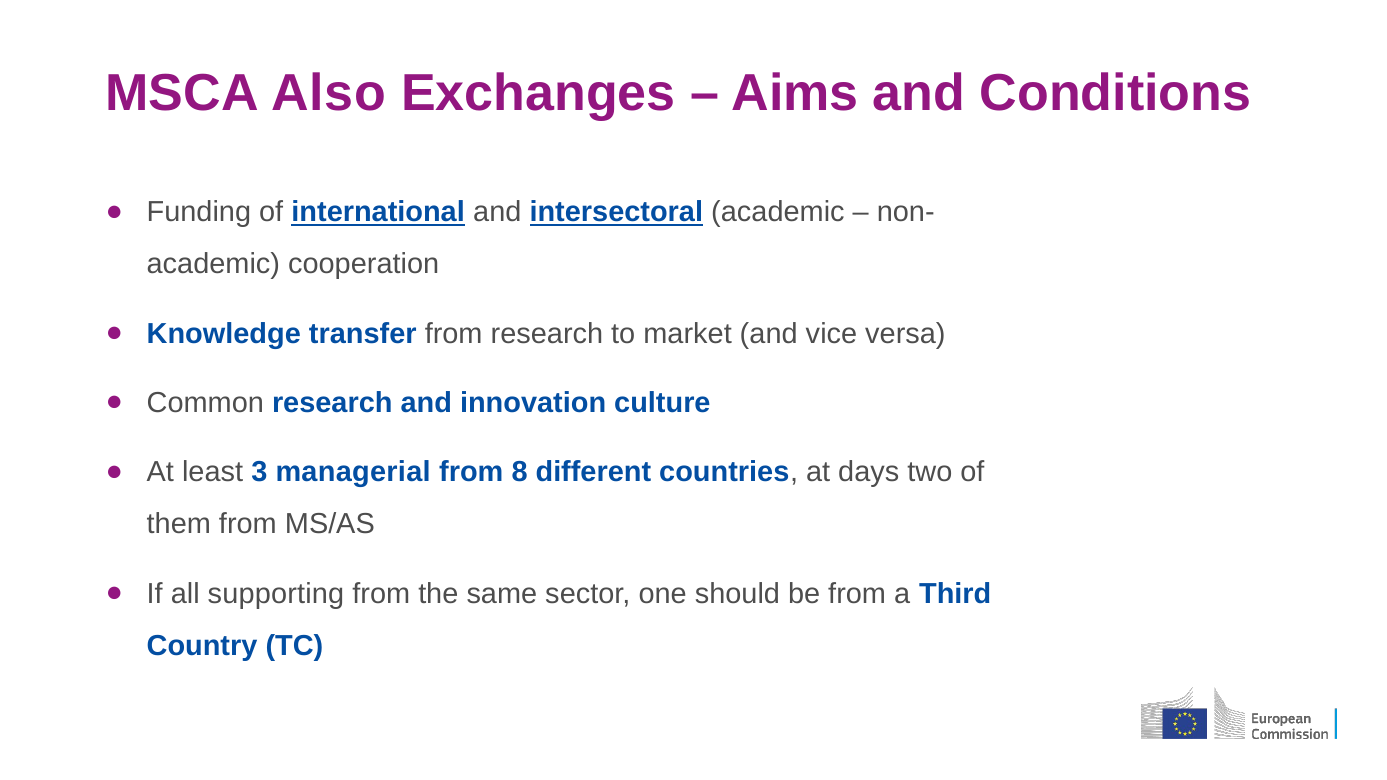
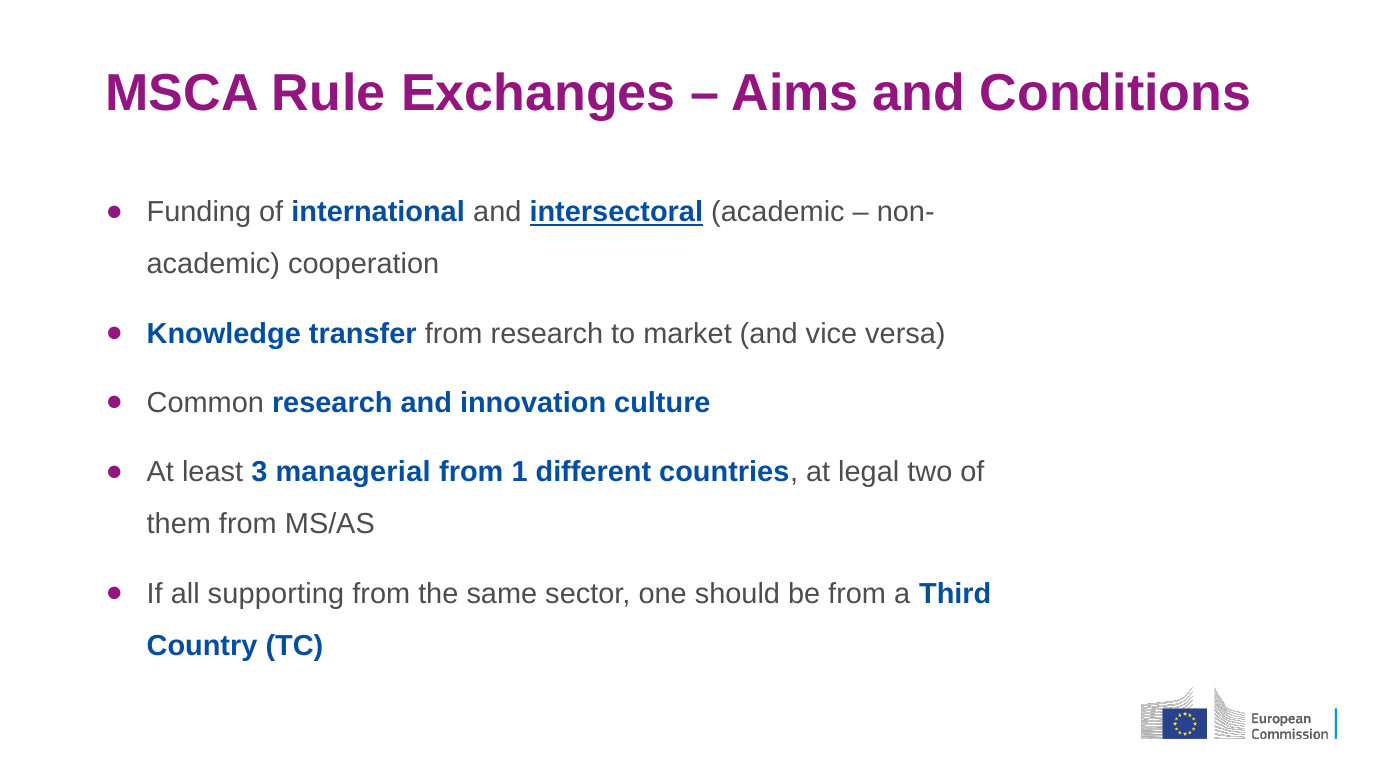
Also: Also -> Rule (329, 93)
international underline: present -> none (378, 212)
8: 8 -> 1 (520, 472)
days: days -> legal (869, 472)
